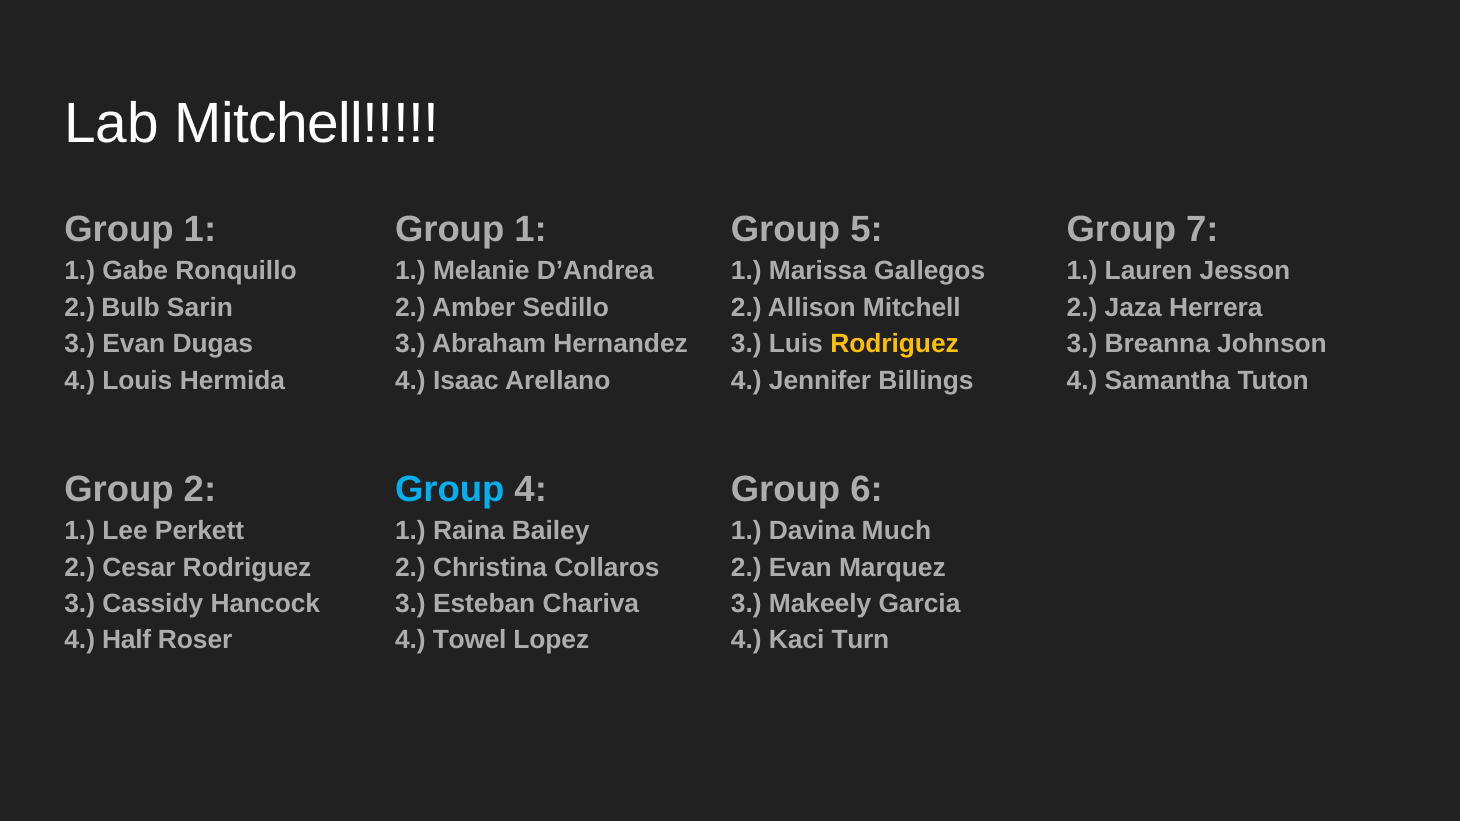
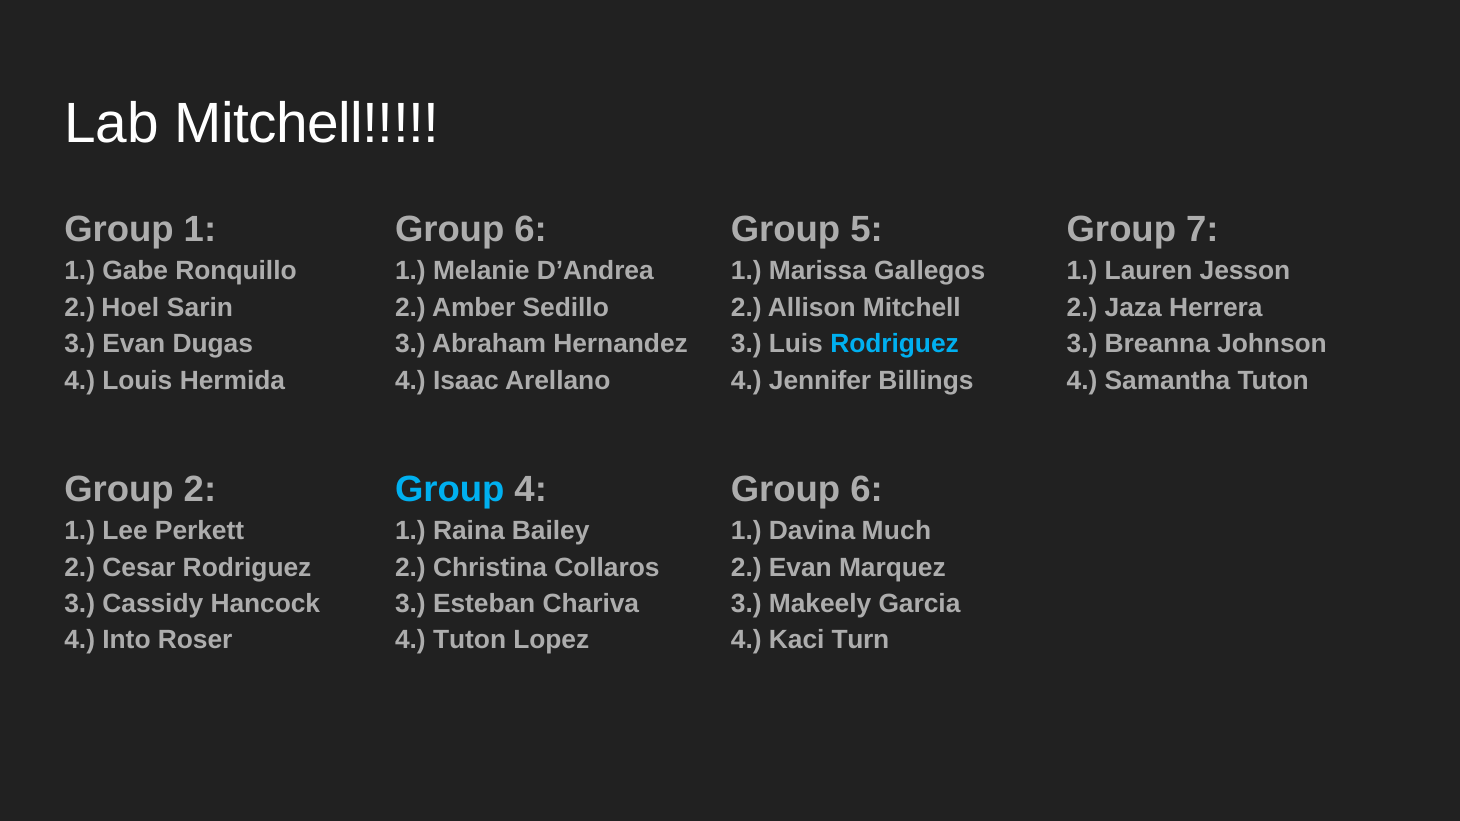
1: 1 -> 6 (531, 230)
Bulb: Bulb -> Hoel (130, 308)
Rodriguez colour: yellow -> light blue (895, 344)
Half: Half -> Into (126, 640)
4 Towel: Towel -> Tuton (470, 640)
